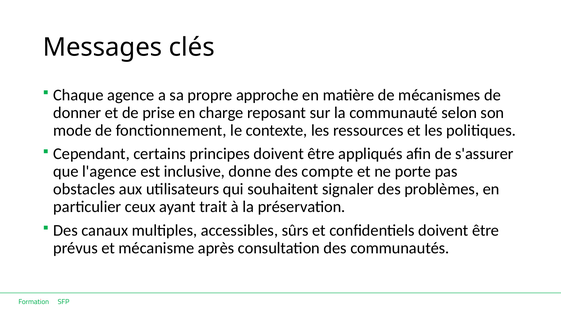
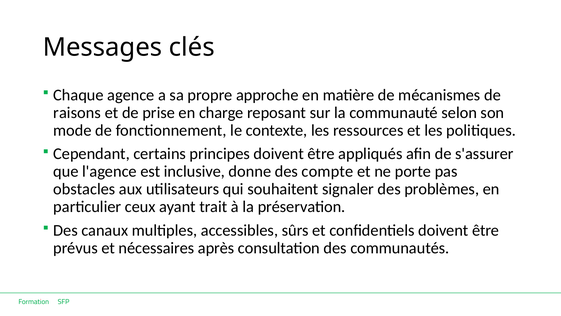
donner: donner -> raisons (77, 112)
mécanisme: mécanisme -> nécessaires (156, 248)
